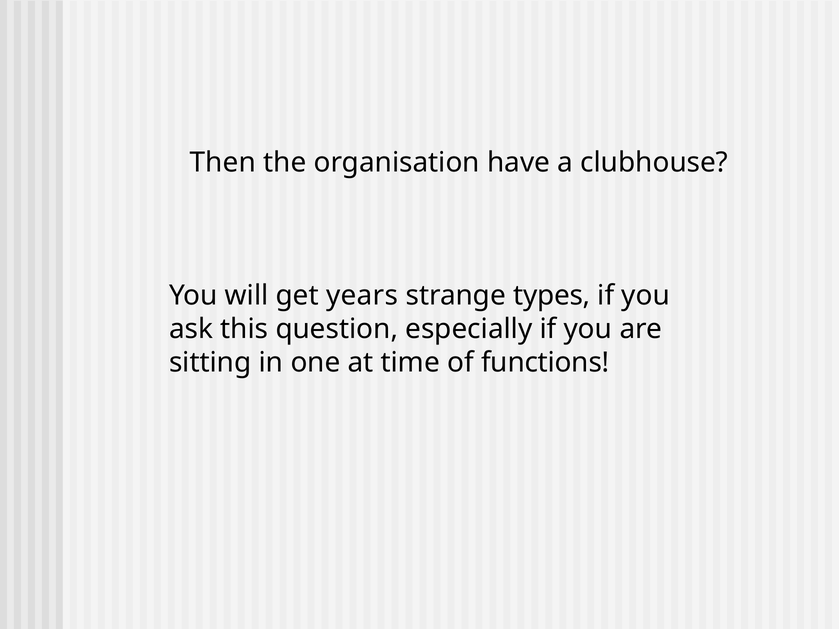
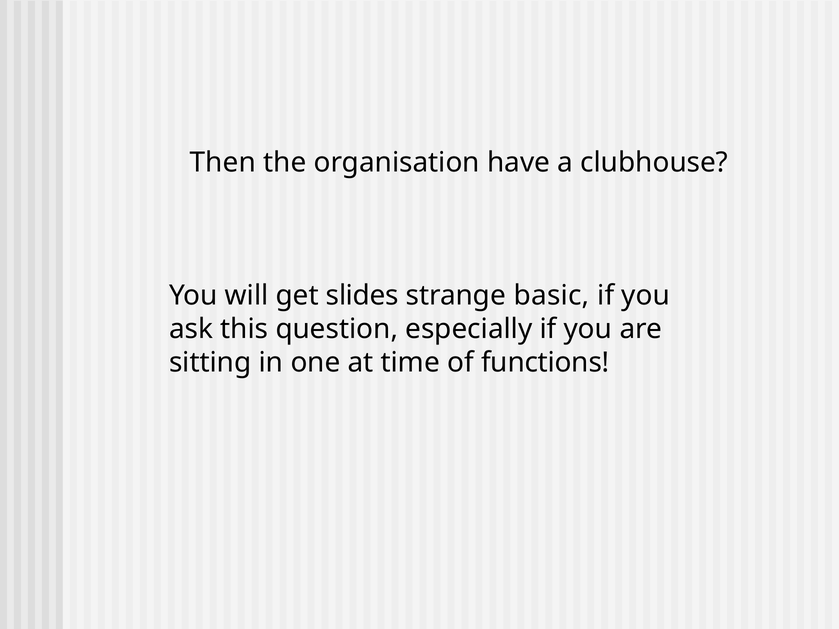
years: years -> slides (362, 296)
types: types -> basic (552, 296)
